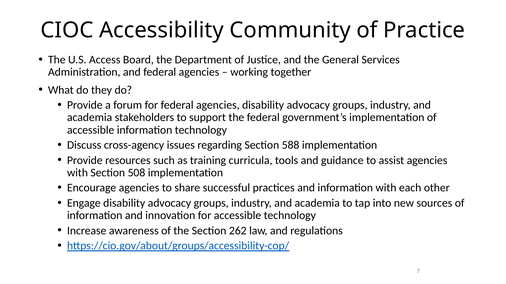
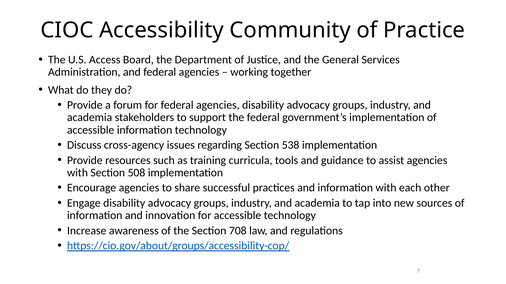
588: 588 -> 538 (291, 145)
262: 262 -> 708 (238, 231)
